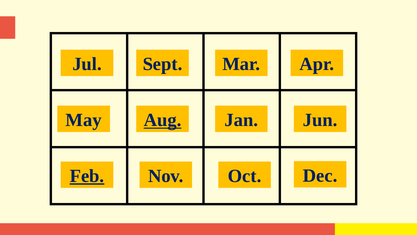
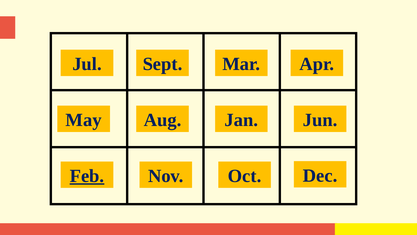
Aug underline: present -> none (163, 120)
